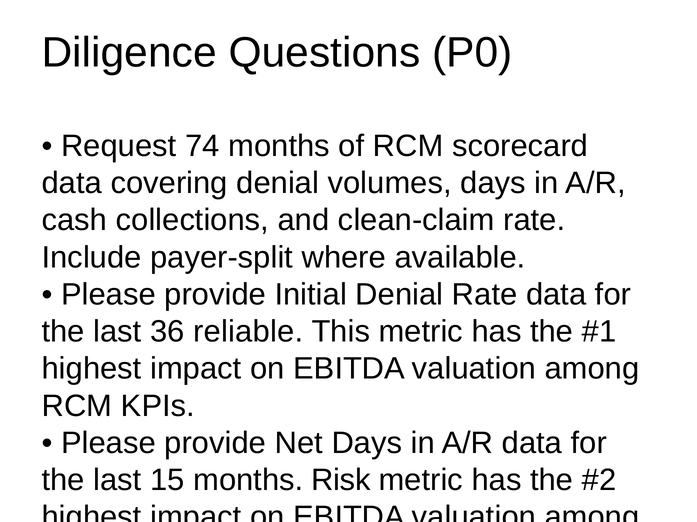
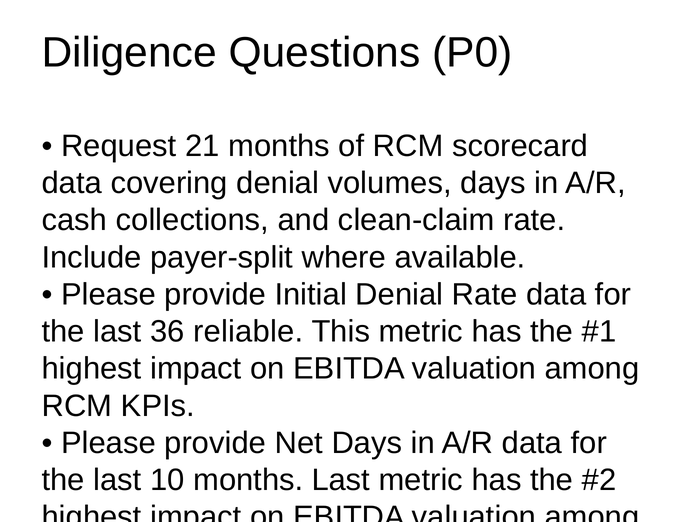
74: 74 -> 21 (202, 146)
15: 15 -> 10 (167, 481)
months Risk: Risk -> Last (341, 481)
